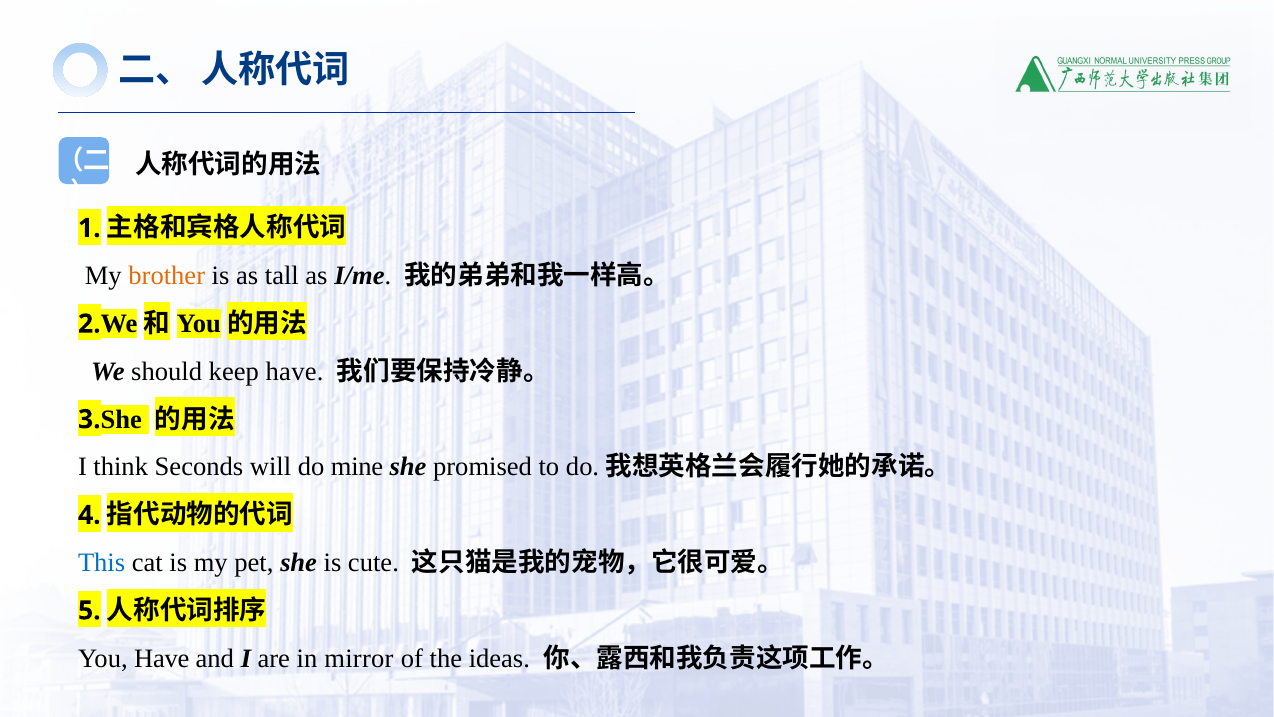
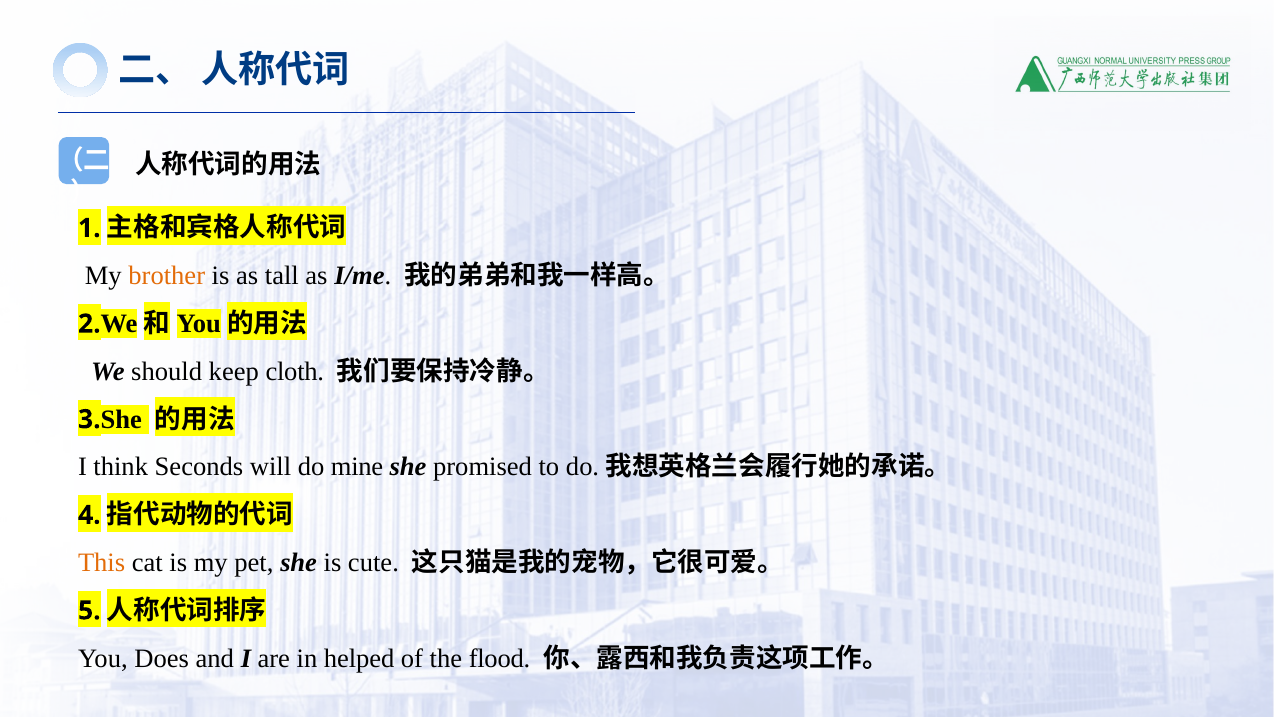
keep have: have -> cloth (295, 371)
This colour: blue -> orange (102, 562)
You Have: Have -> Does (162, 658)
mirror: mirror -> helped (359, 658)
ideas: ideas -> flood (500, 658)
